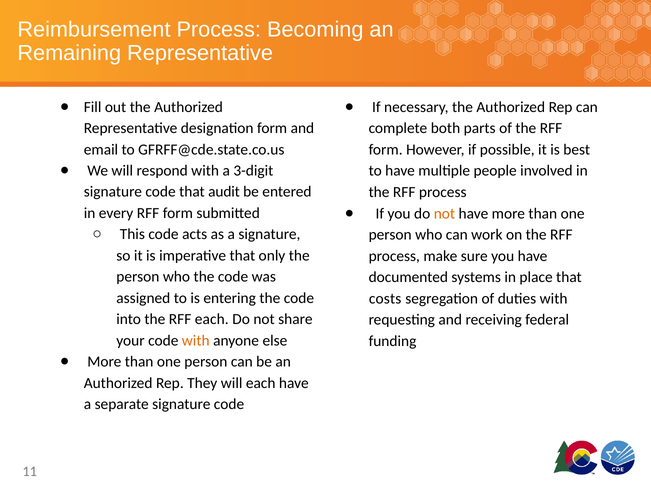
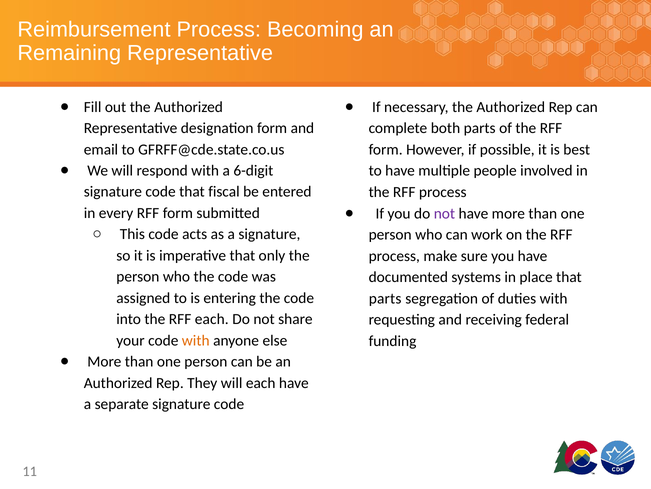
3-digit: 3-digit -> 6-digit (253, 170)
audit: audit -> fiscal (224, 192)
not colour: orange -> purple (444, 213)
costs: costs -> parts (385, 298)
